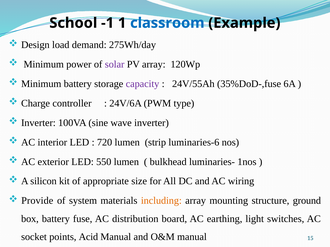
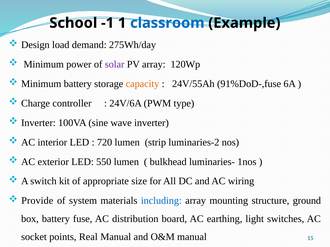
capacity colour: purple -> orange (143, 84)
35%DoD-,fuse: 35%DoD-,fuse -> 91%DoD-,fuse (249, 84)
luminaries-6: luminaries-6 -> luminaries-2 (194, 143)
silicon: silicon -> switch (43, 182)
including colour: orange -> blue (161, 201)
Acid: Acid -> Real (88, 237)
